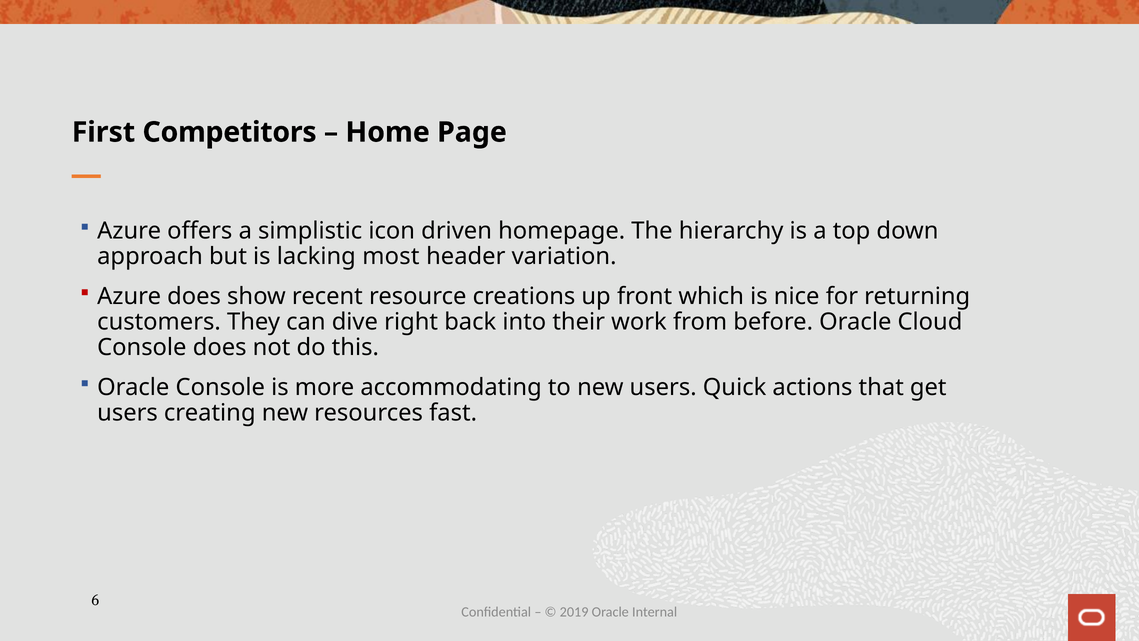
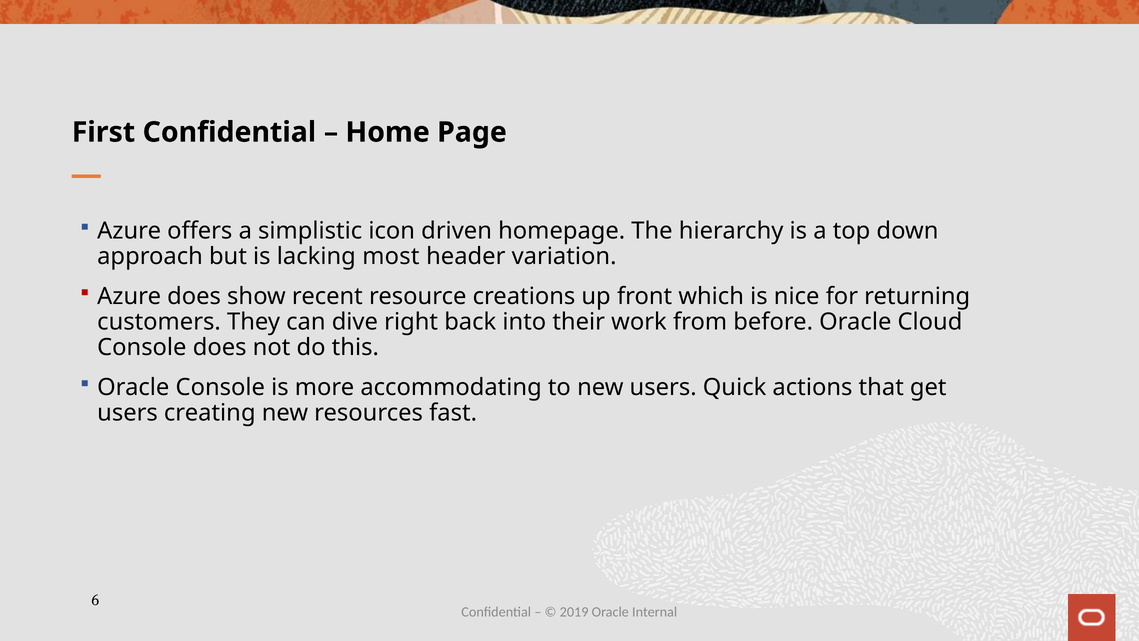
First Competitors: Competitors -> Confidential (229, 132)
